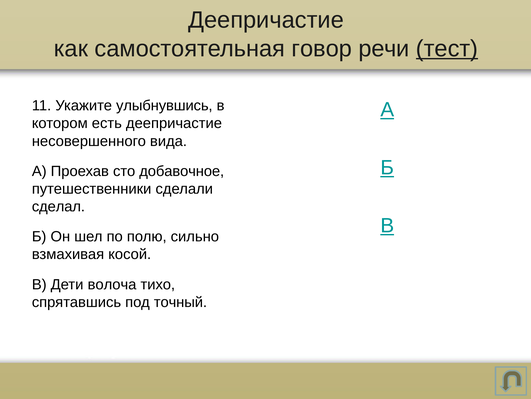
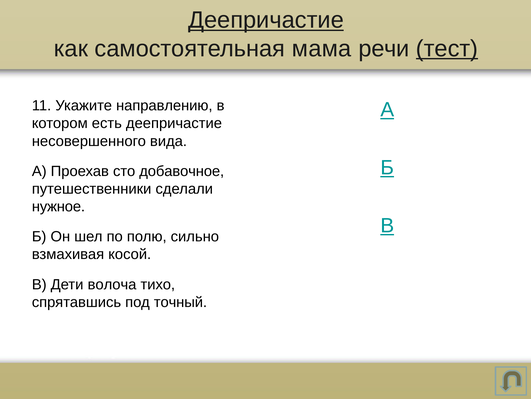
Деепричастие underline: none -> present (266, 20)
говор: говор -> мама (322, 48)
улыбнувшись: улыбнувшись -> направлению (164, 105)
сделал: сделал -> нужное (58, 206)
